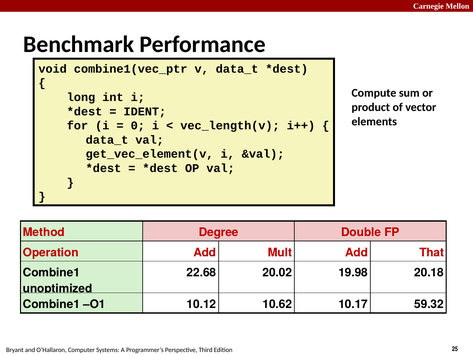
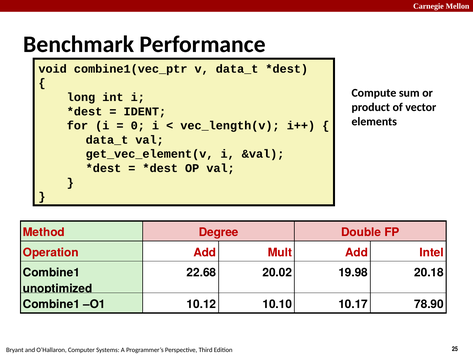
That: That -> Intel (432, 252)
10.62: 10.62 -> 10.10 (277, 304)
59.32: 59.32 -> 78.90 (429, 304)
